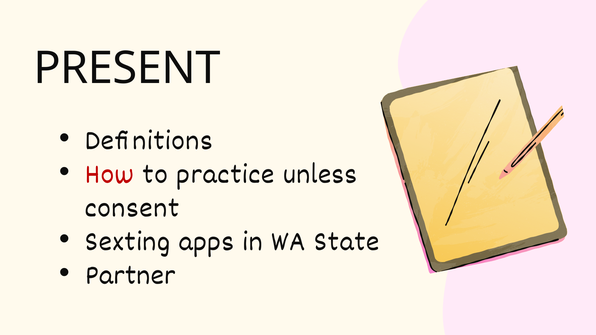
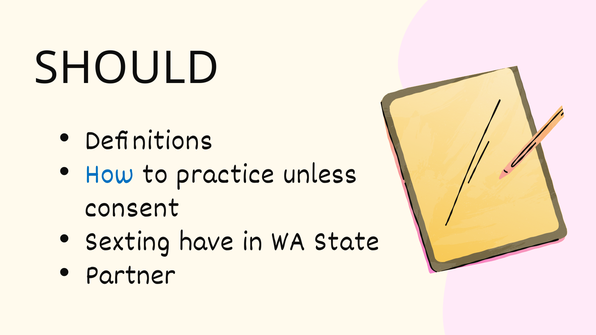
PRESENT: PRESENT -> SHOULD (127, 68)
How colour: red -> blue (109, 173)
apps: apps -> have (206, 240)
